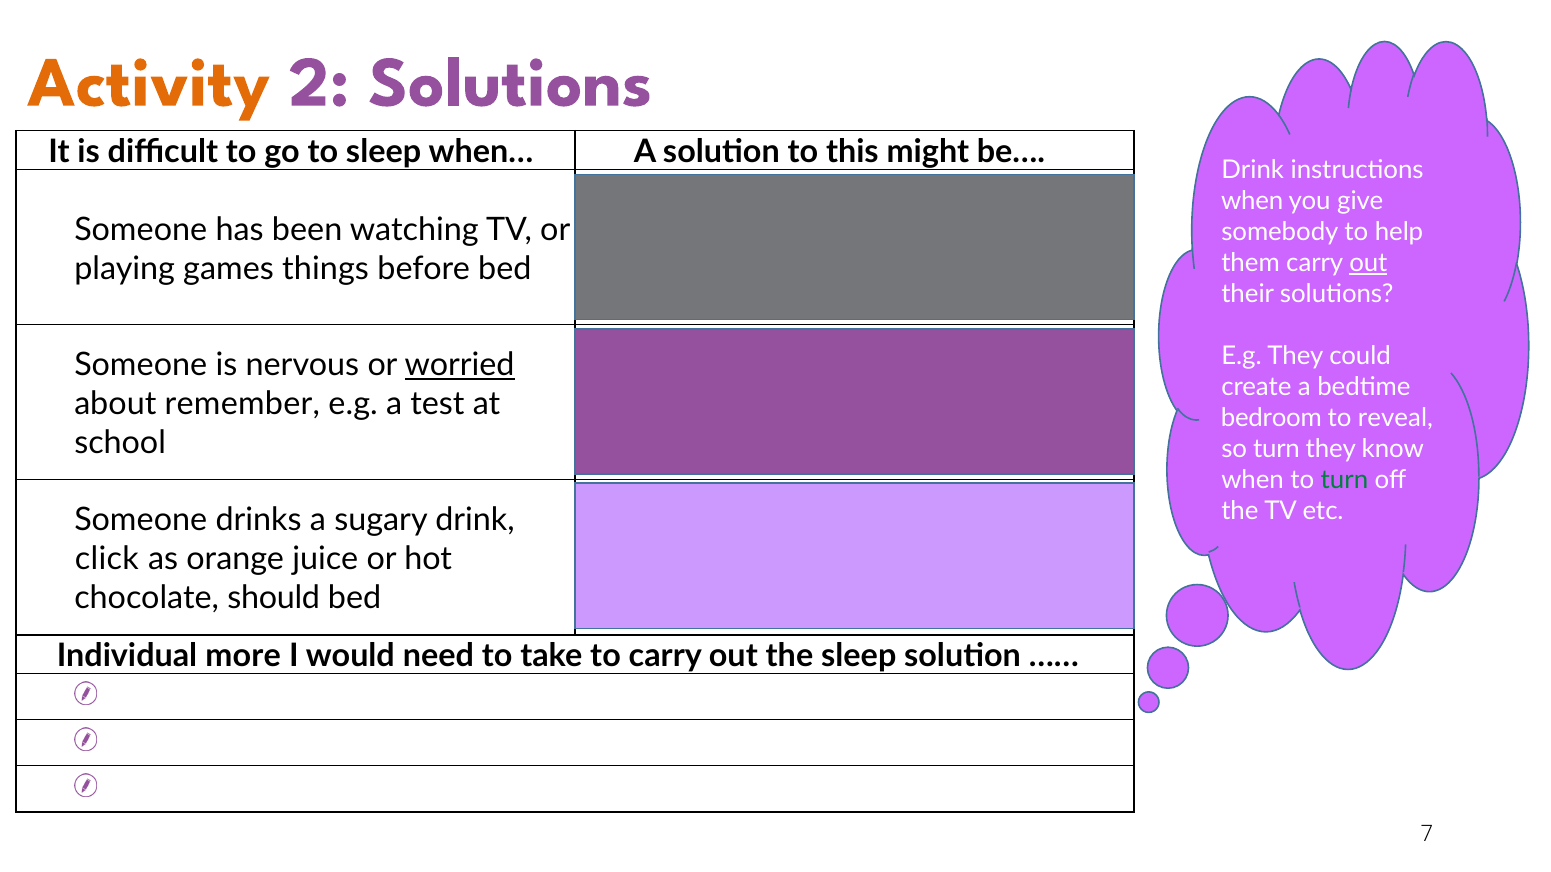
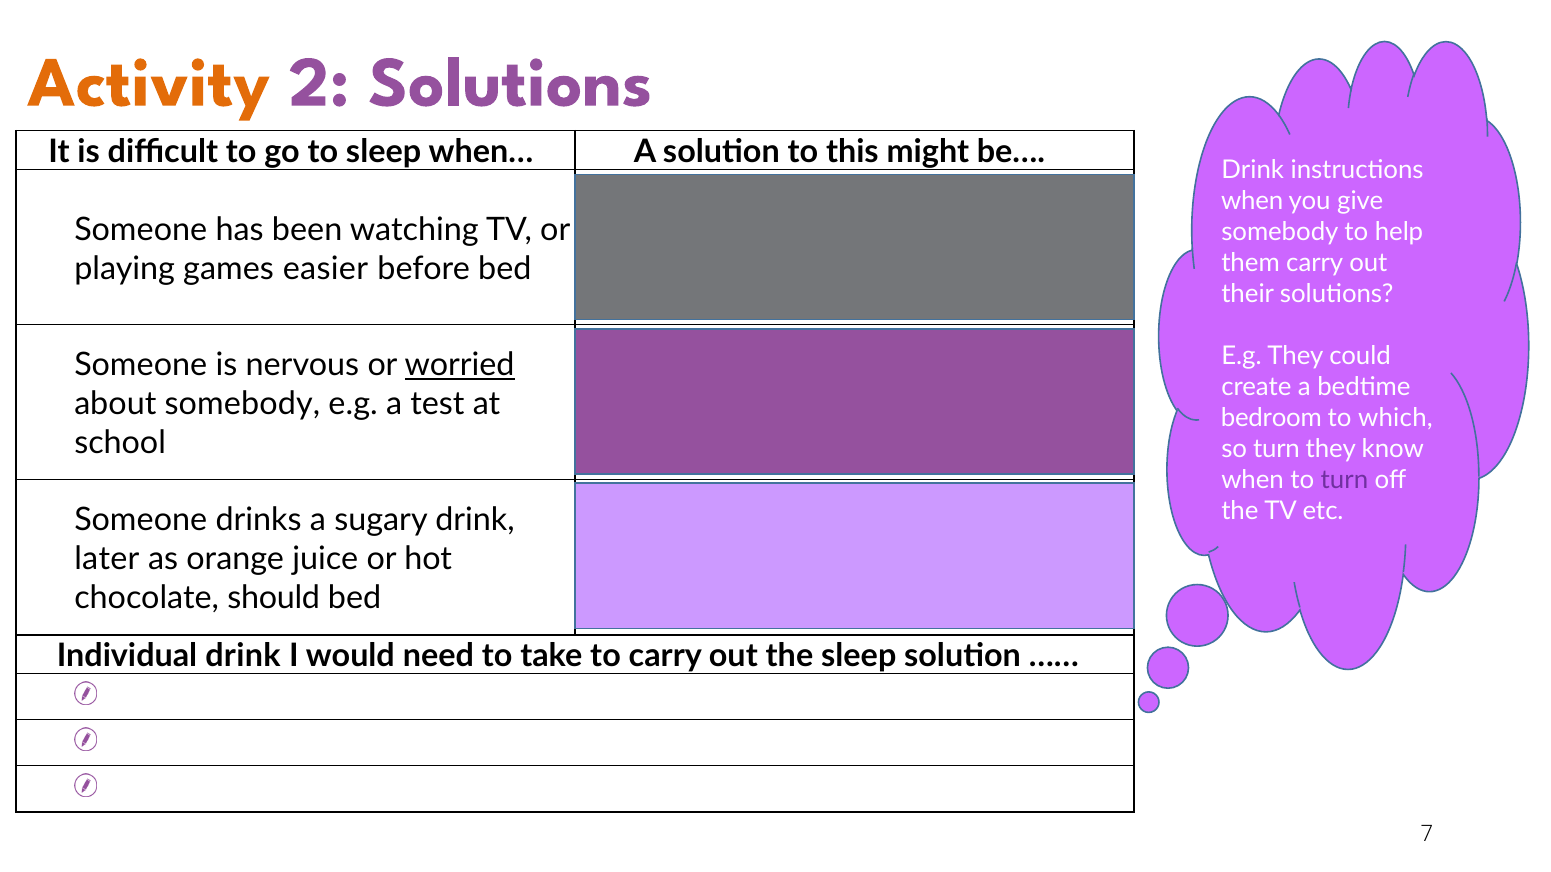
out underline: present -> none (1368, 263)
things: things -> easier (325, 269)
about remember: remember -> somebody (242, 404)
reveal: reveal -> which (1395, 418)
turn colour: green -> purple (1344, 480)
click: click -> later (107, 559)
Individual more: more -> drink (243, 657)
